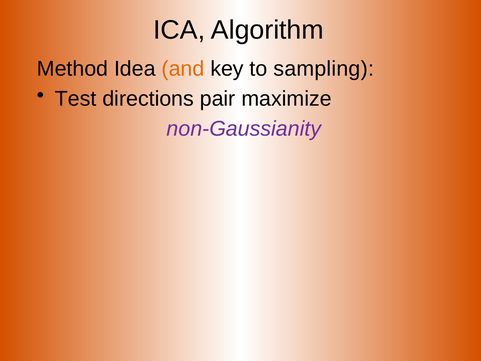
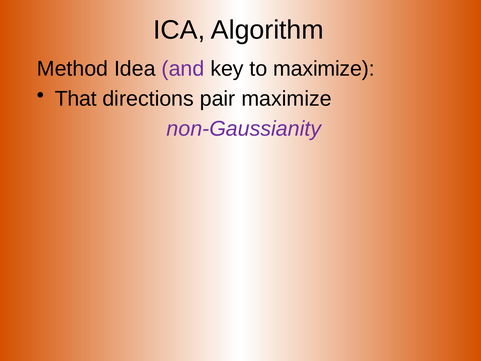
and colour: orange -> purple (183, 69)
to sampling: sampling -> maximize (324, 69)
Test: Test -> That (76, 99)
